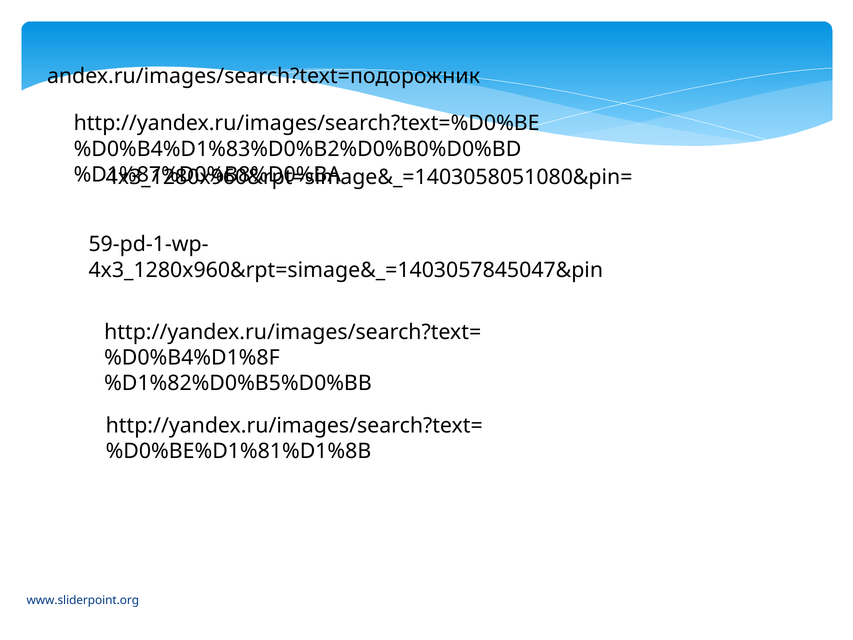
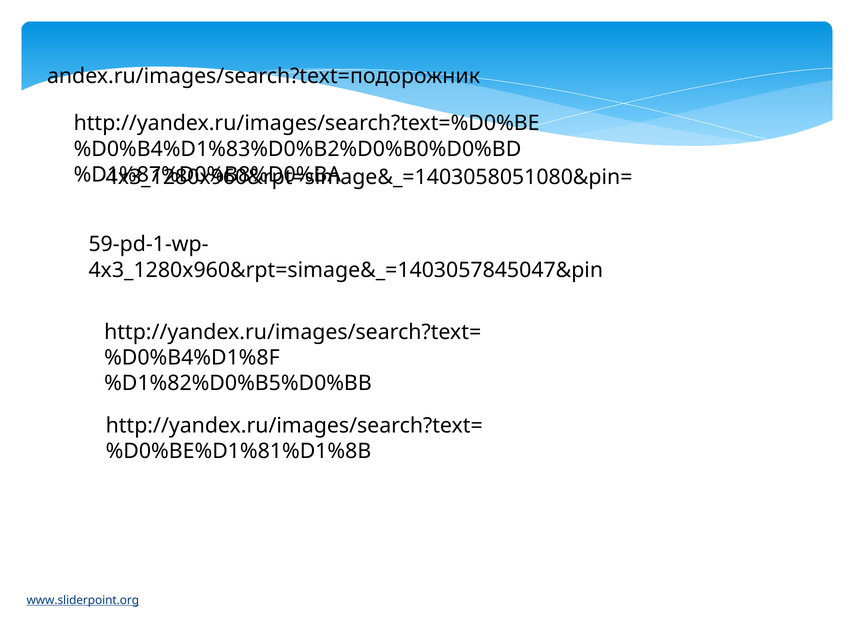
www.sliderpoint.org underline: none -> present (83, 600)
